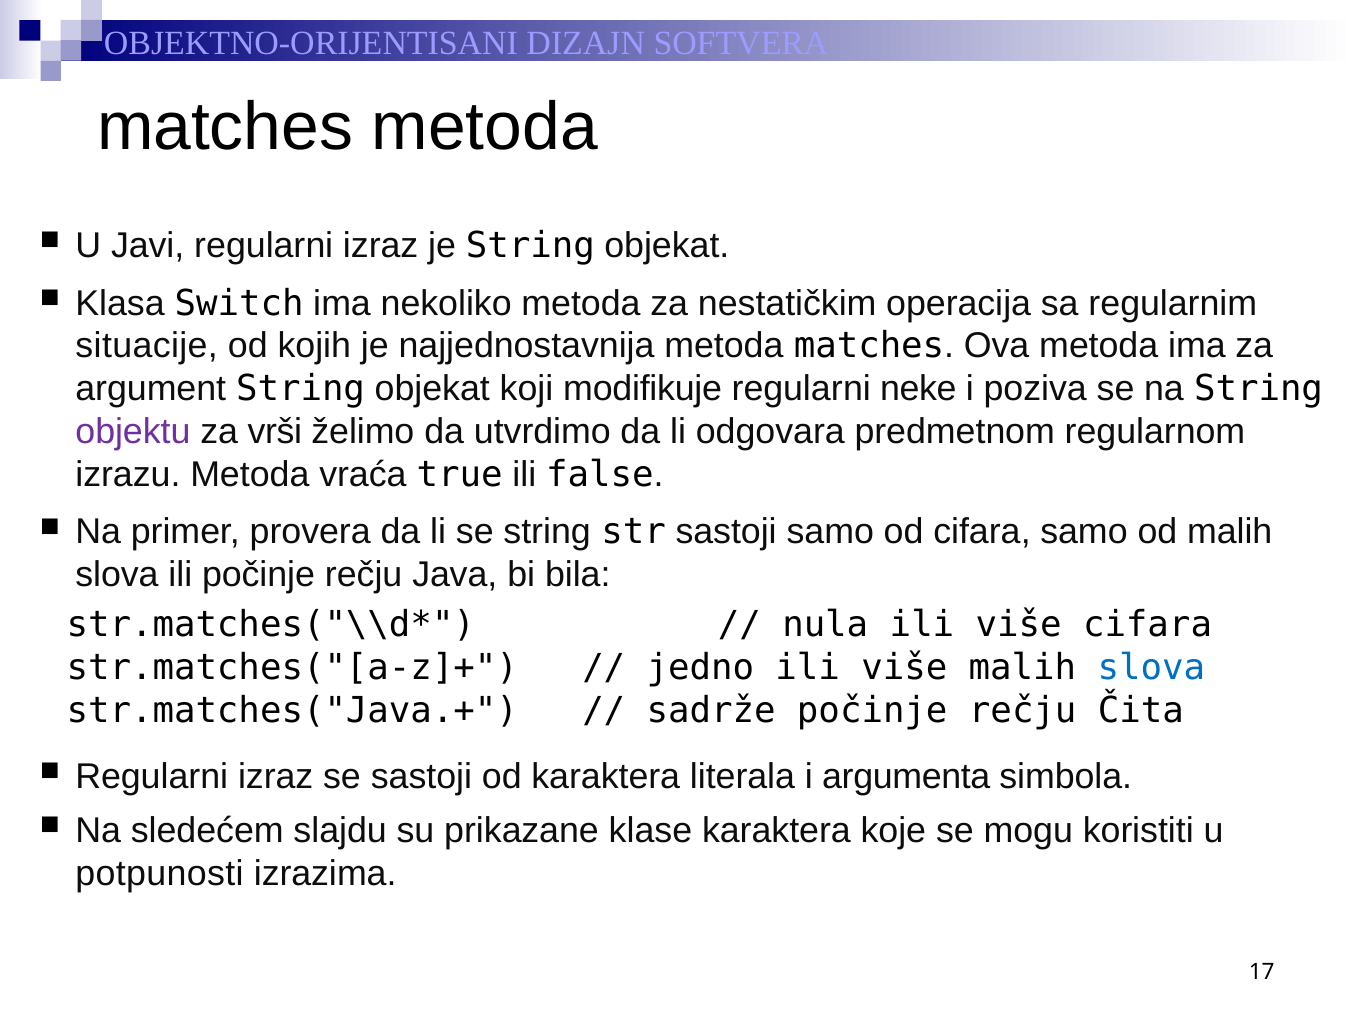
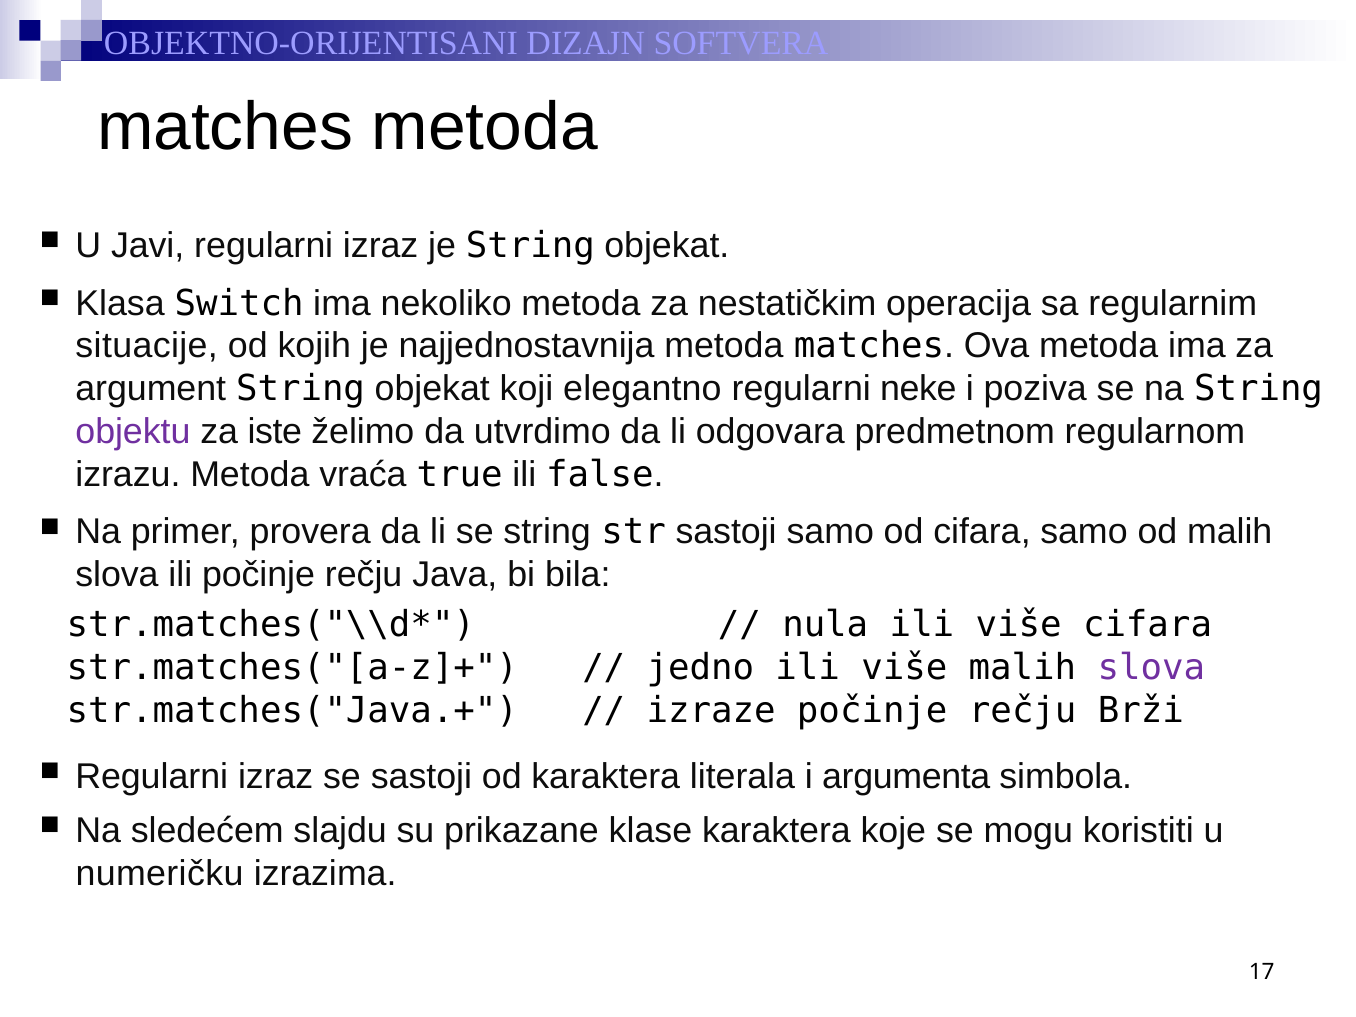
modifikuje: modifikuje -> elegantno (642, 389)
vrši: vrši -> iste (275, 432)
slova colour: blue -> purple (1151, 668)
sadrže: sadrže -> izraze (711, 711)
Čita: Čita -> Brži (1141, 711)
potpunosti: potpunosti -> numeričku (159, 874)
